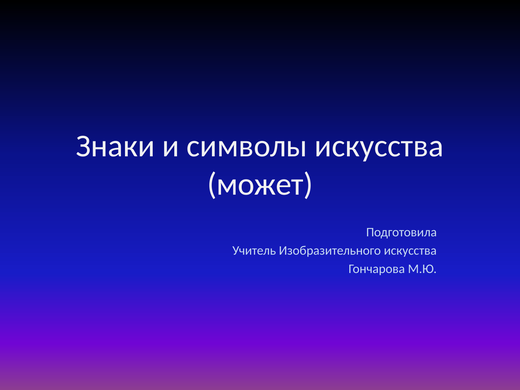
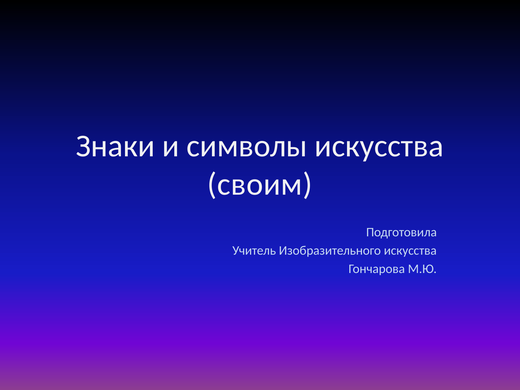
может: может -> своим (260, 184)
